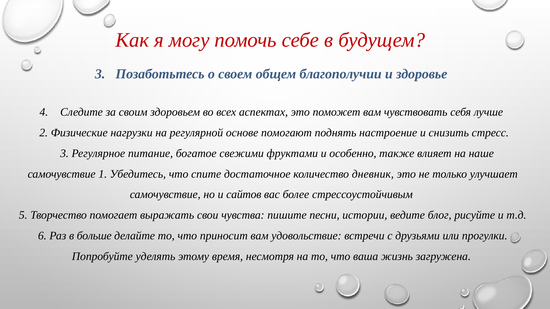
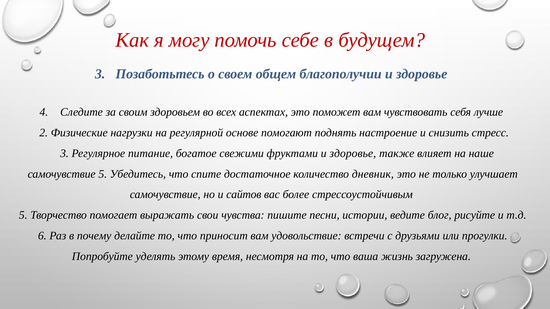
фруктами и особенно: особенно -> здоровье (353, 154)
самочувствие 1: 1 -> 5 (103, 174)
больше: больше -> почему (94, 236)
